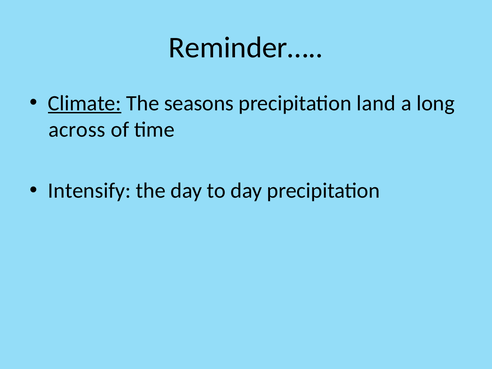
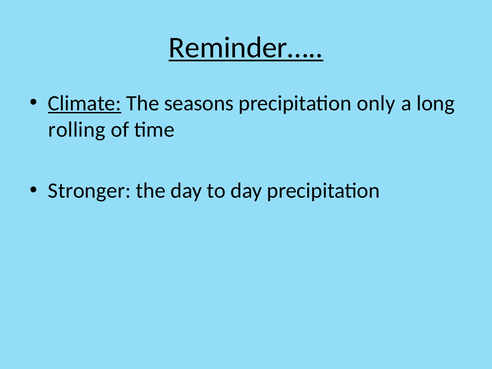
Reminder… underline: none -> present (246, 48)
land: land -> only (376, 103)
across: across -> rolling (77, 129)
Intensify: Intensify -> Stronger (89, 191)
